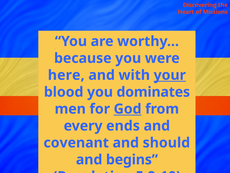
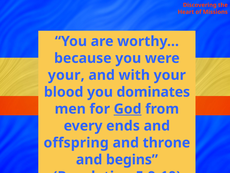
here: here -> your (66, 75)
your underline: present -> none (170, 75)
covenant: covenant -> offspring (76, 142)
should: should -> throne (166, 142)
